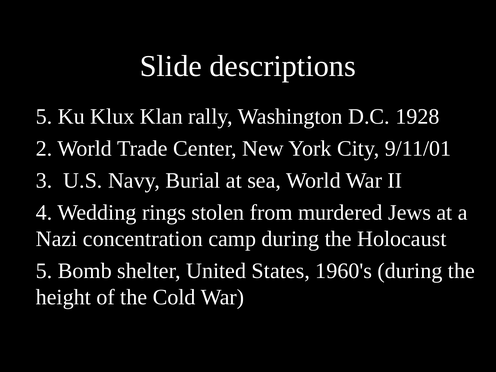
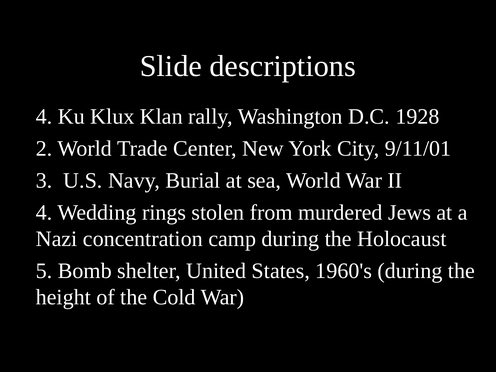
5: 5 -> 4 (44, 117)
